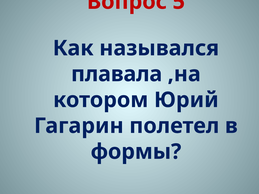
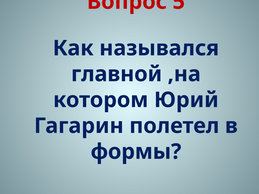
плавала: плавала -> главной (117, 74)
